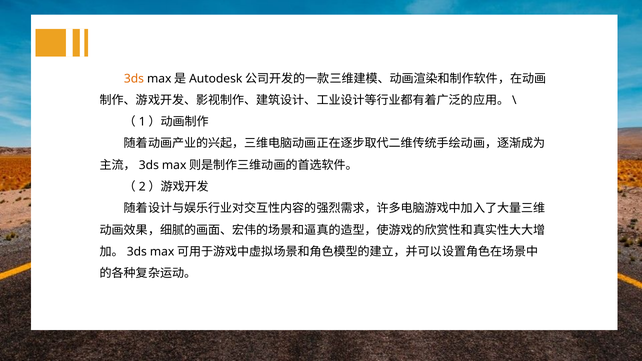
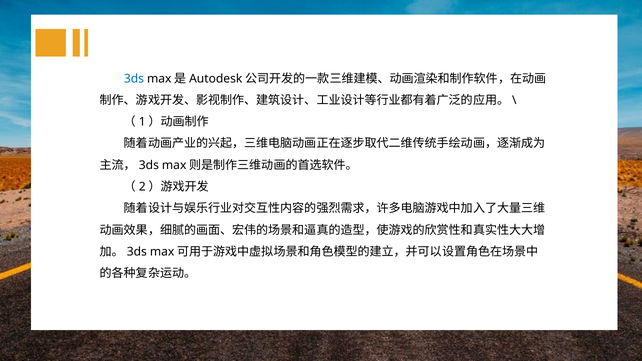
3ds colour: orange -> blue (134, 79)
